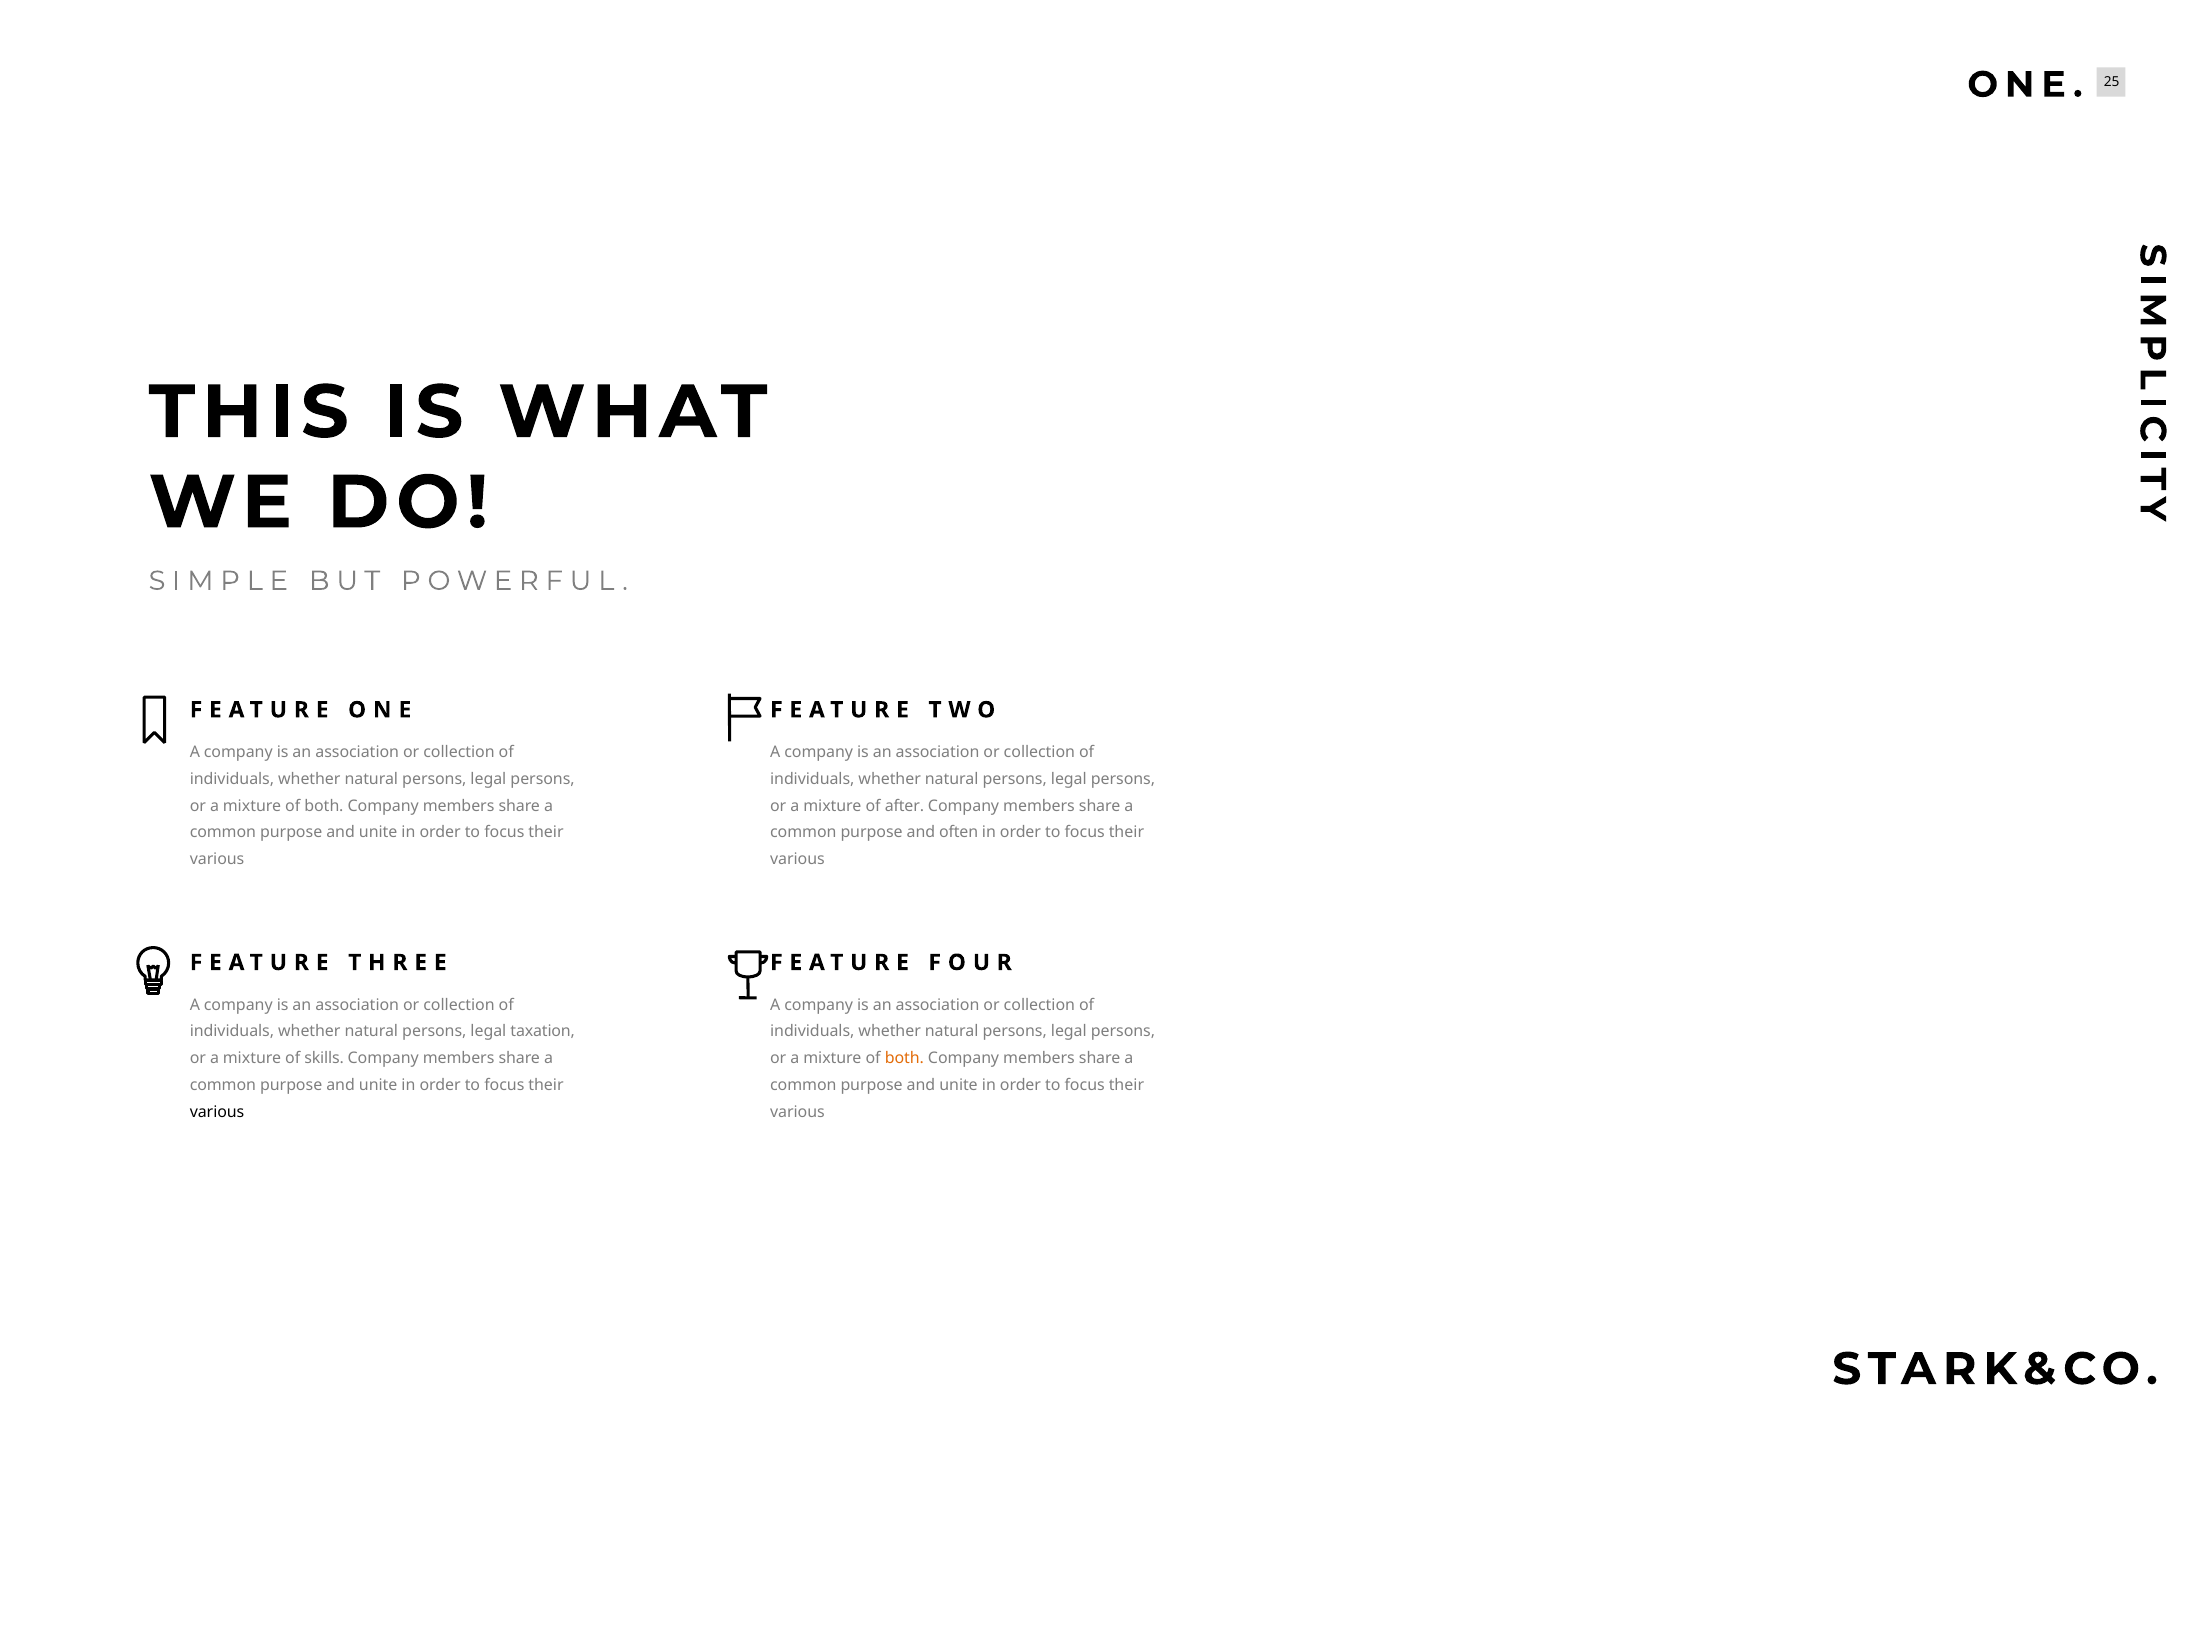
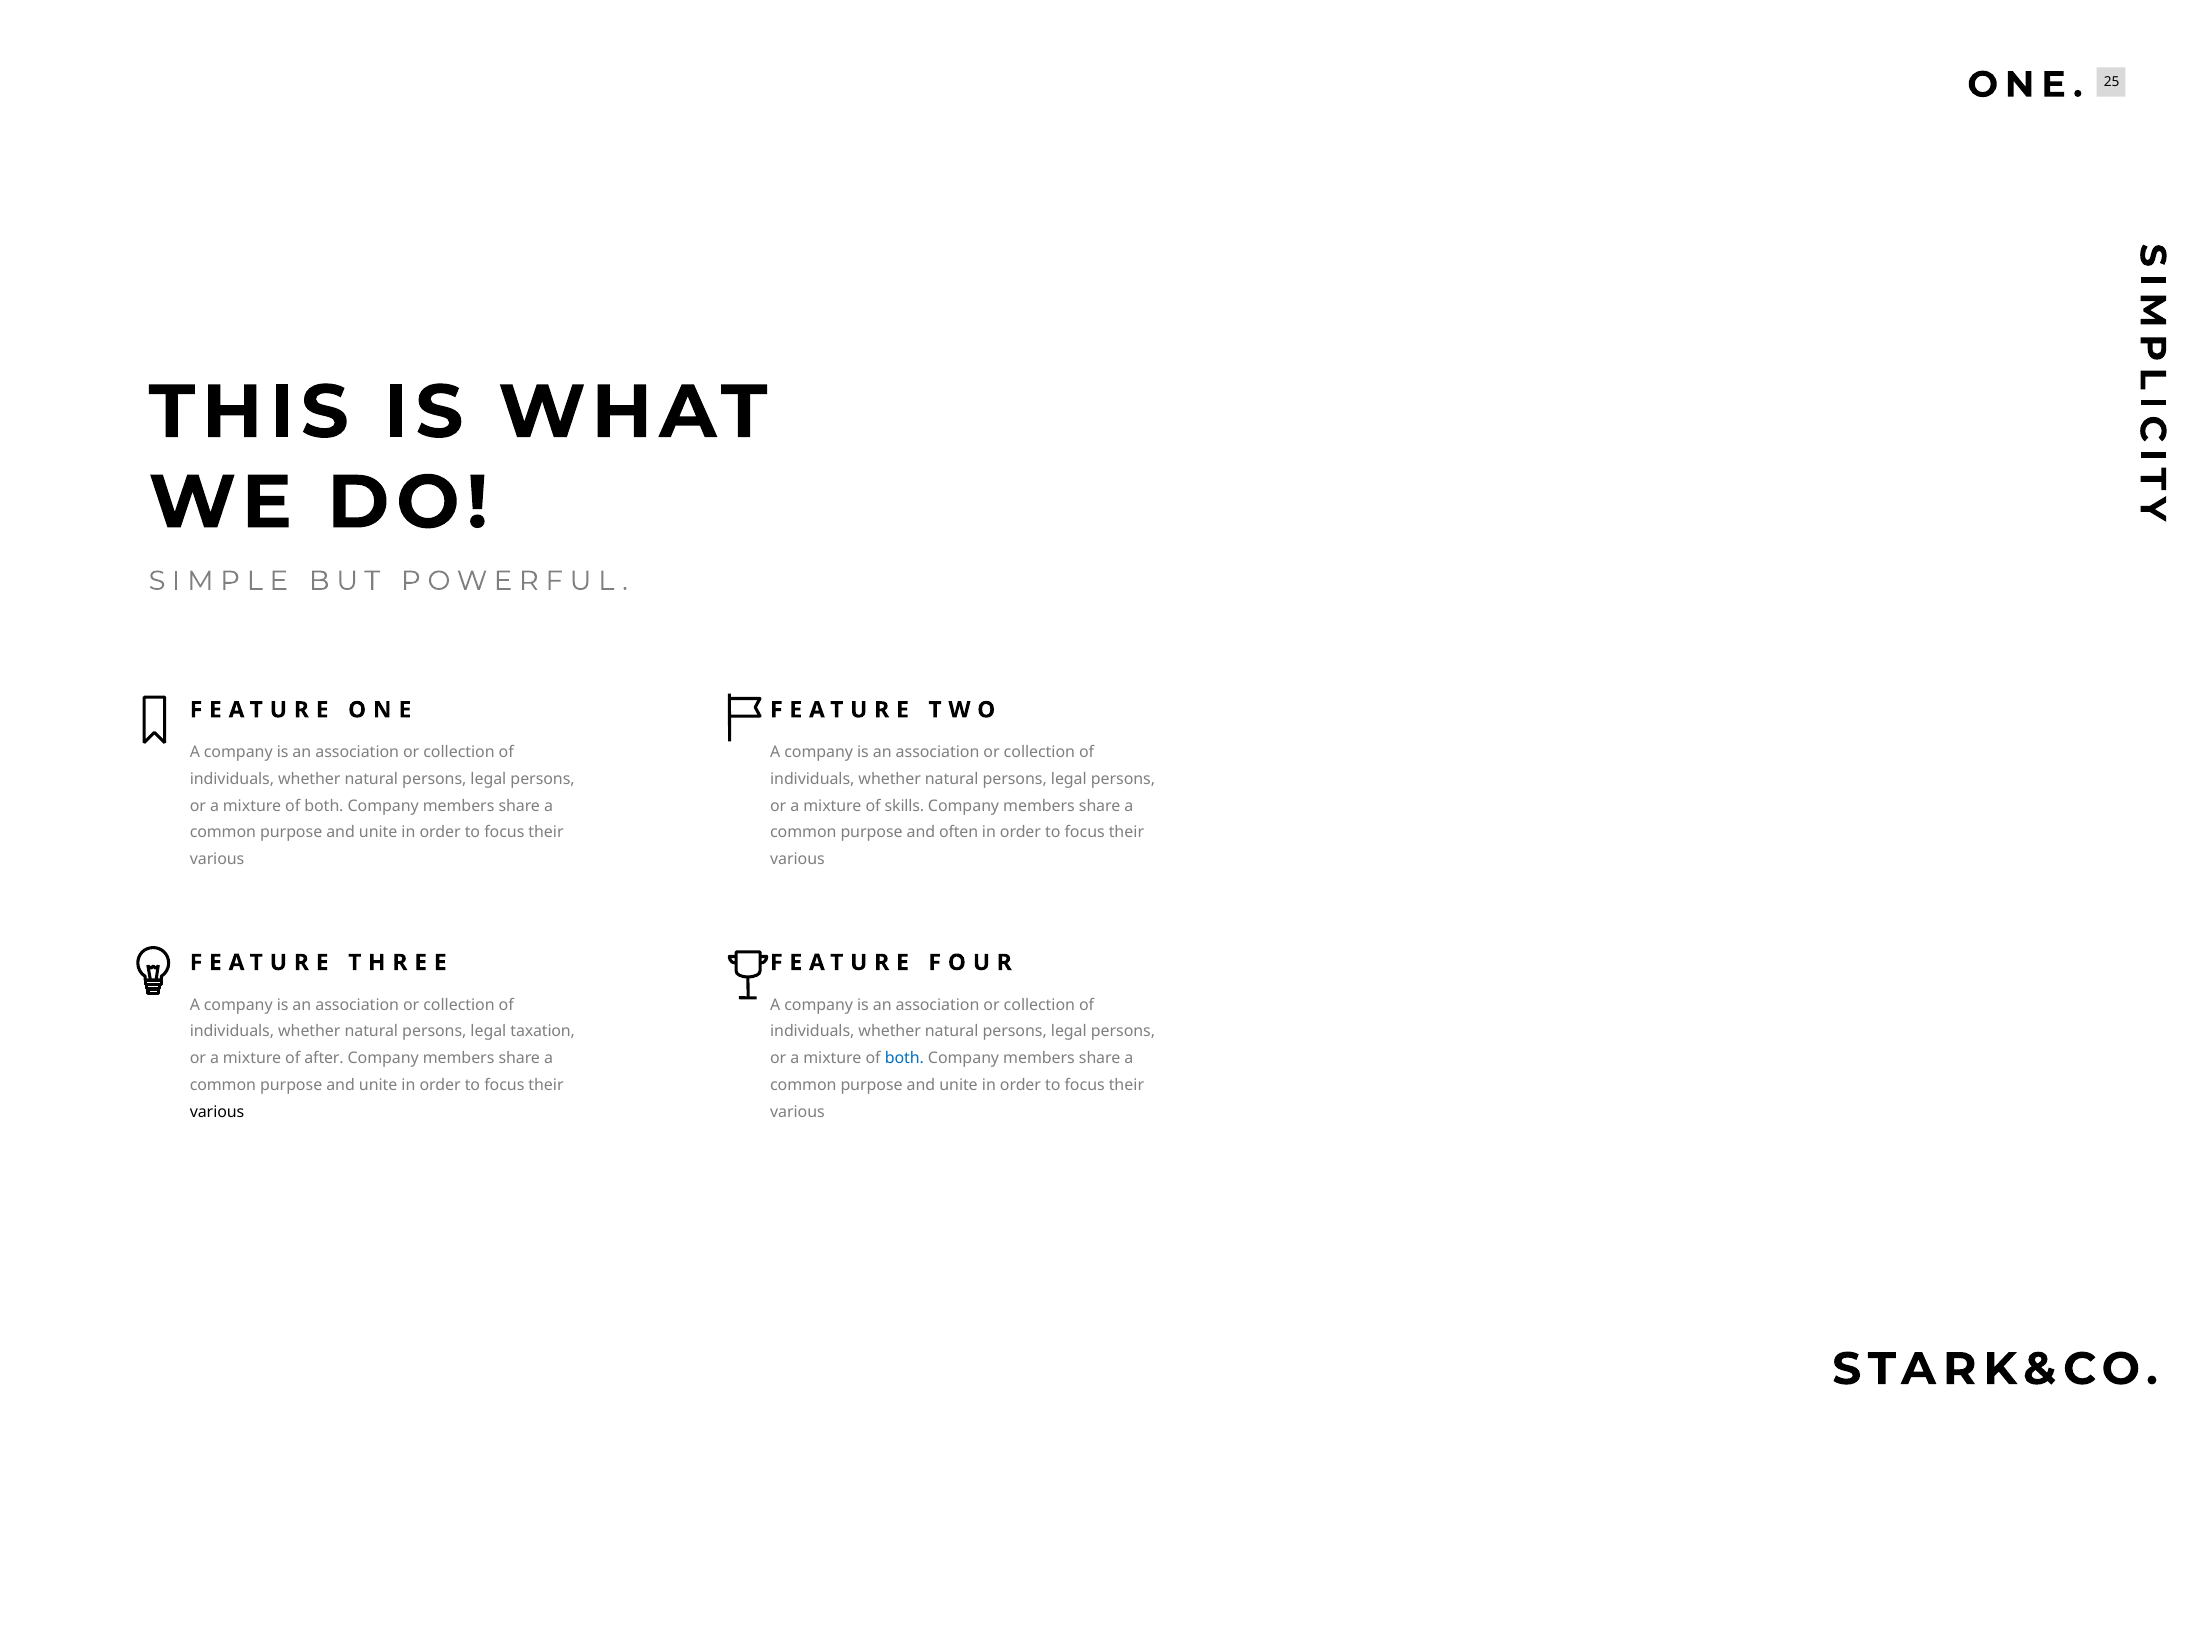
after: after -> skills (904, 806)
skills: skills -> after (324, 1058)
both colour: orange -> blue (904, 1058)
